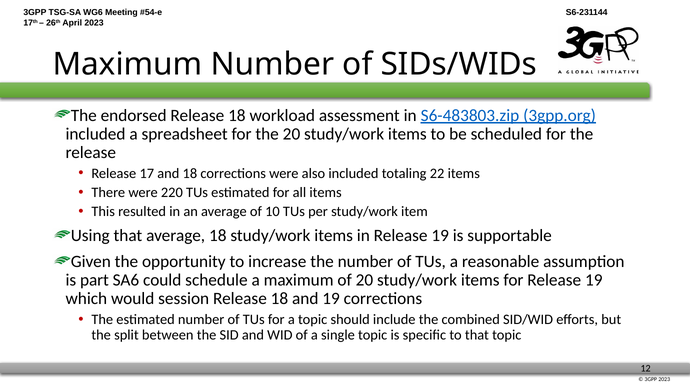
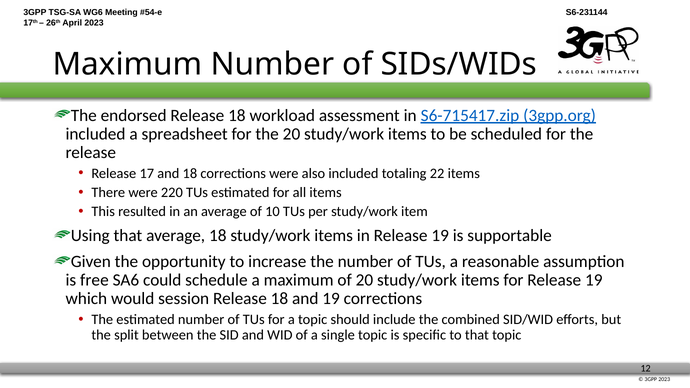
S6-483803.zip: S6-483803.zip -> S6-715417.zip (470, 115)
part: part -> free (94, 280)
